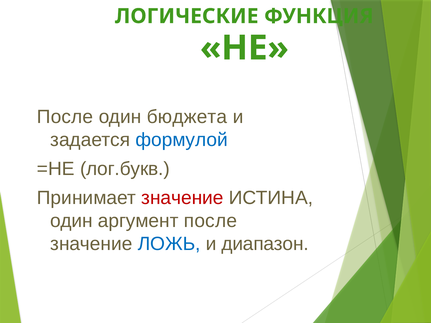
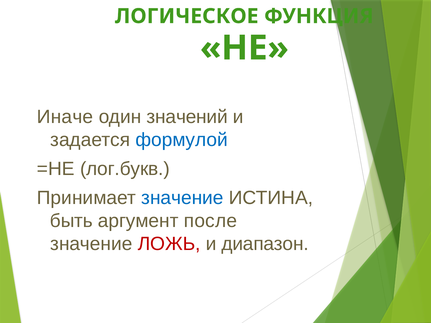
ЛОГИЧЕСКИЕ: ЛОГИЧЕСКИЕ -> ЛОГИЧЕСКОЕ (187, 16)
После: После -> Иначе (65, 117)
бюджета: бюджета -> значений (187, 117)
значение colour: red -> blue (182, 198)
один: один -> быть (71, 221)
ЛОЖЬ colour: blue -> red (169, 244)
